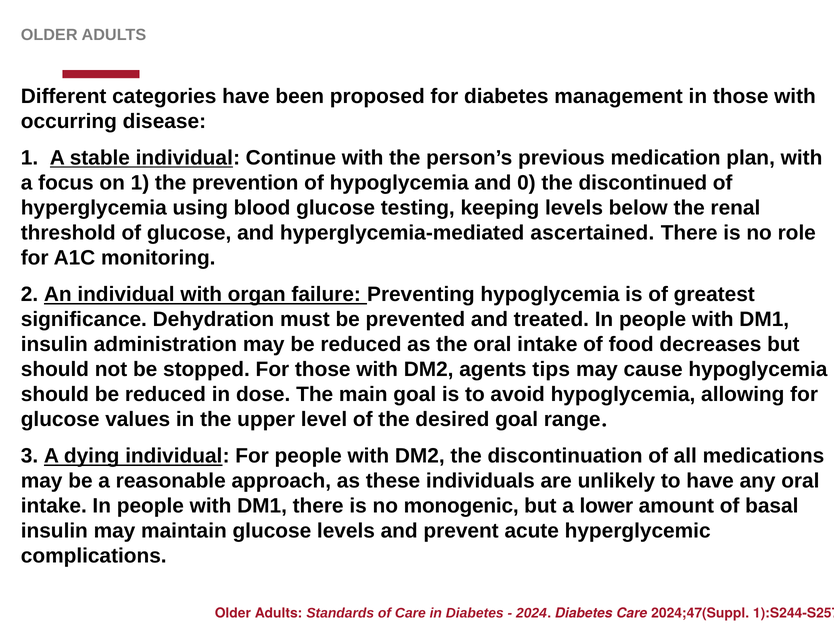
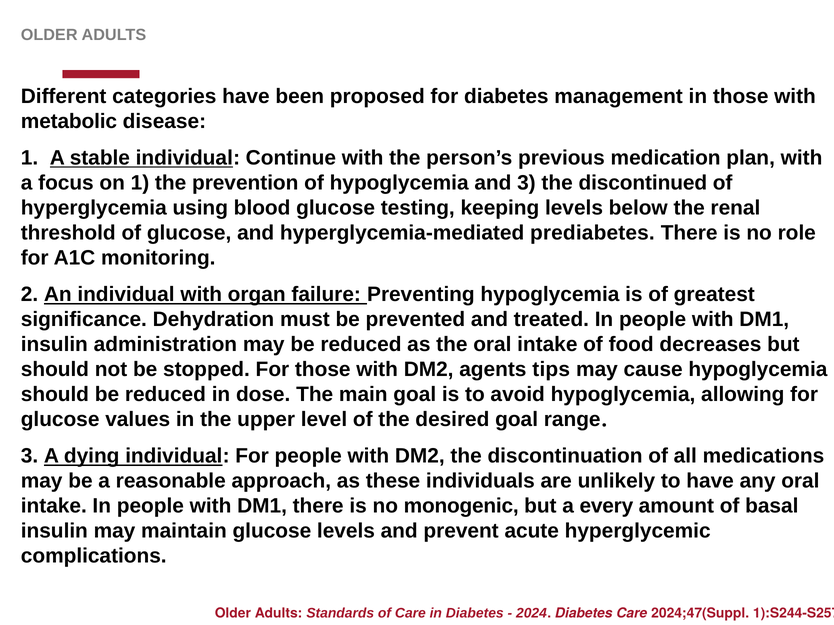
occurring: occurring -> metabolic (69, 121)
and 0: 0 -> 3 (526, 183)
ascertained: ascertained -> prediabetes (592, 233)
lower: lower -> every (606, 507)
